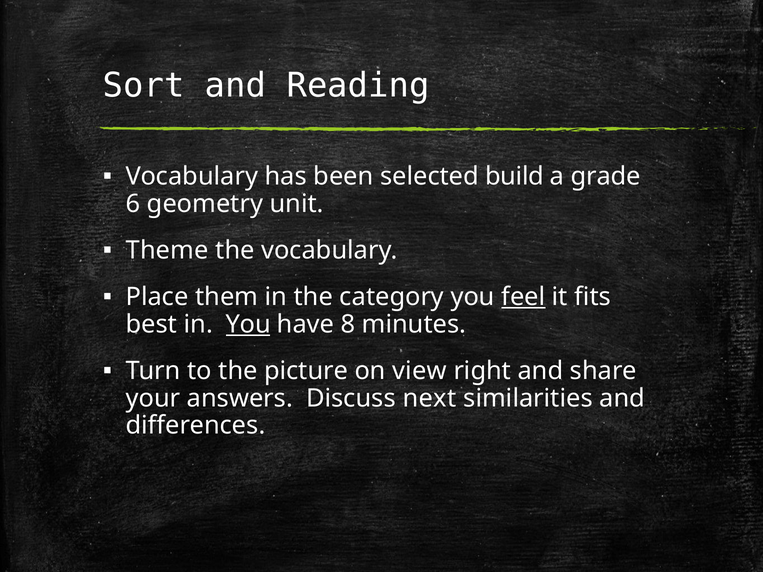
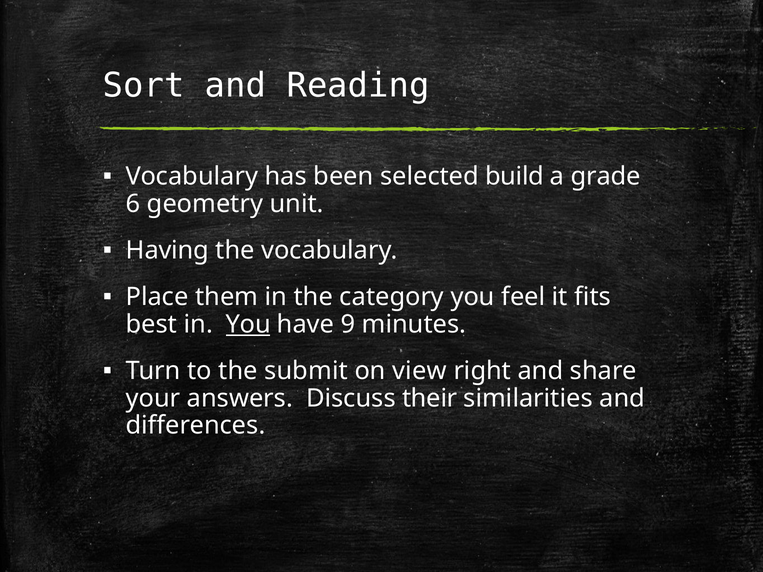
Theme: Theme -> Having (167, 250)
feel underline: present -> none (523, 297)
8: 8 -> 9 (348, 324)
picture: picture -> submit (306, 371)
next: next -> their (430, 398)
